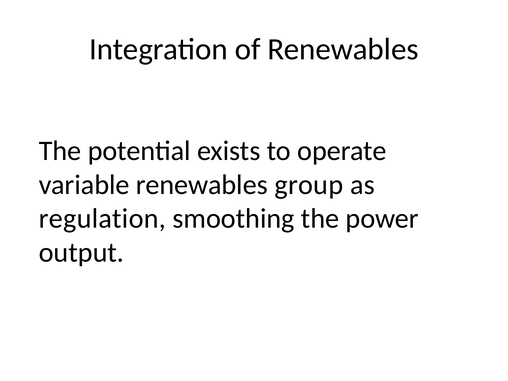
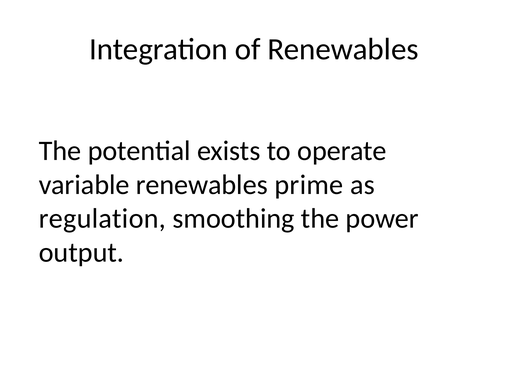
group: group -> prime (309, 185)
